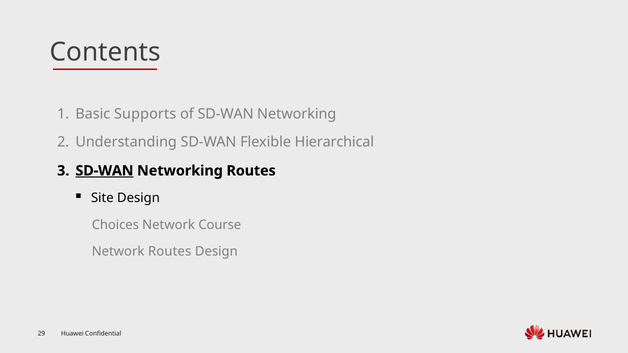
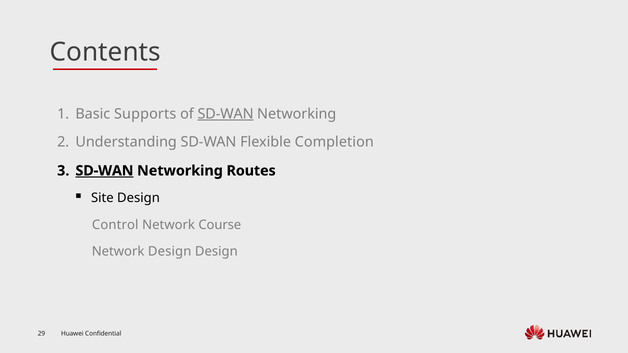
SD-WAN underline: none -> present (226, 114)
Hierarchical: Hierarchical -> Completion (334, 142)
Choices: Choices -> Control (115, 225)
Network Routes: Routes -> Design (170, 252)
